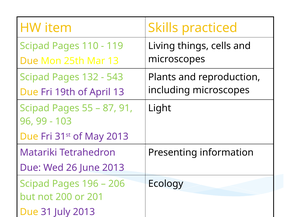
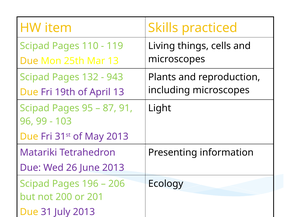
543: 543 -> 943 (115, 77)
55: 55 -> 95 (87, 108)
